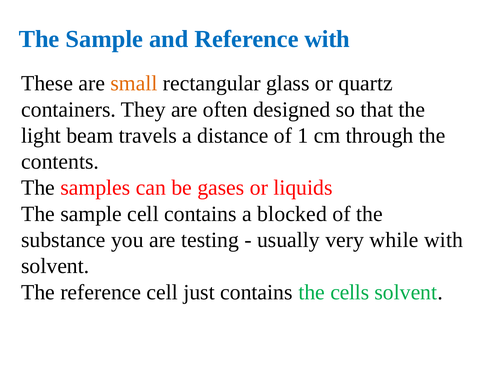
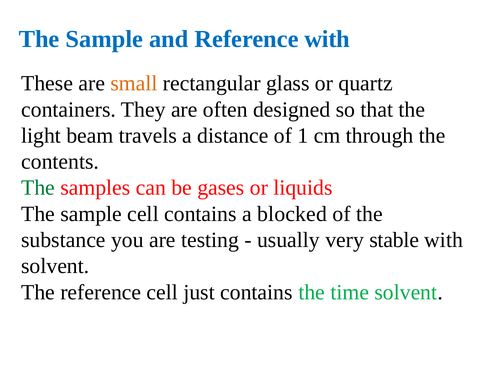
The colour: black -> green (38, 188)
while: while -> stable (394, 240)
cells: cells -> time (350, 292)
